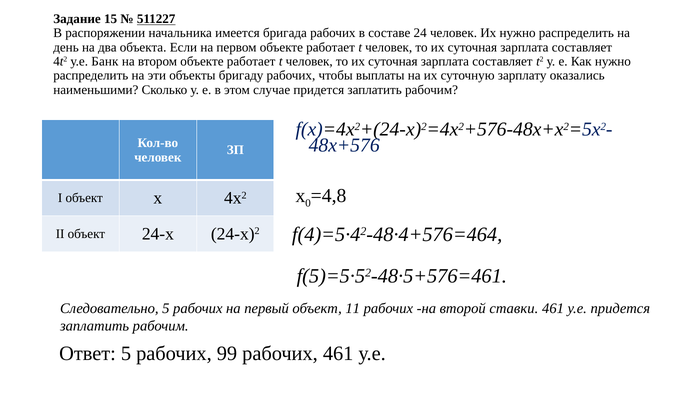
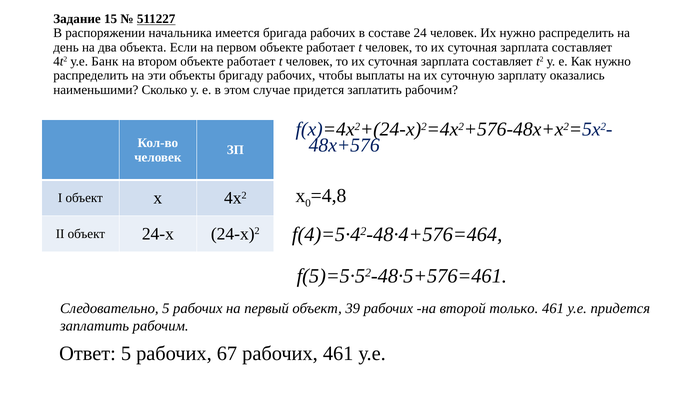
11: 11 -> 39 (353, 308)
ставки: ставки -> только (514, 308)
99: 99 -> 67 (227, 354)
